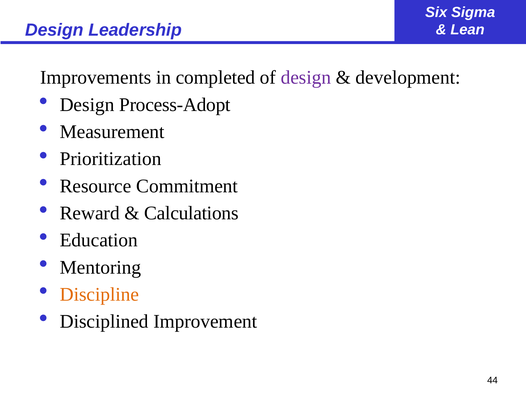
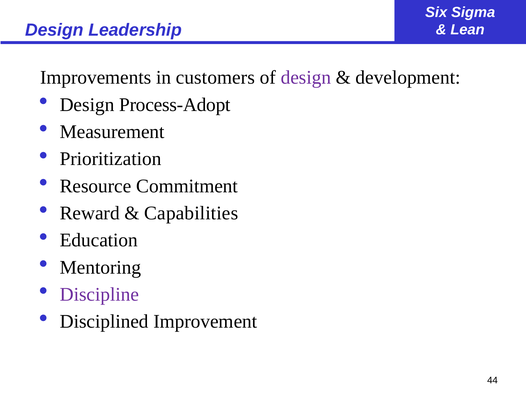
completed: completed -> customers (215, 78)
Calculations: Calculations -> Capabilities (191, 213)
Discipline colour: orange -> purple (99, 294)
